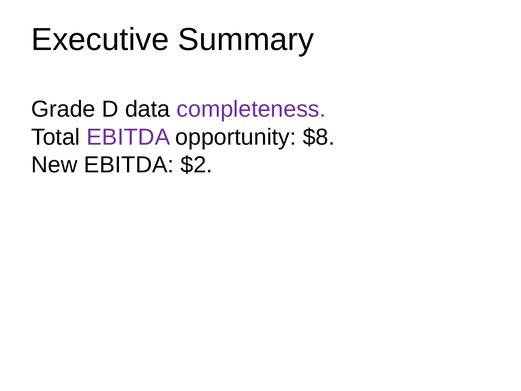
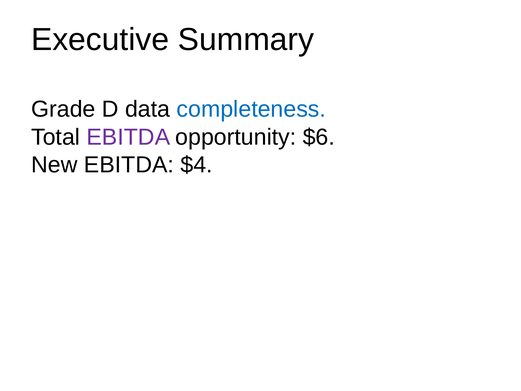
completeness colour: purple -> blue (251, 109)
$8: $8 -> $6 (319, 137)
$2: $2 -> $4 (197, 165)
